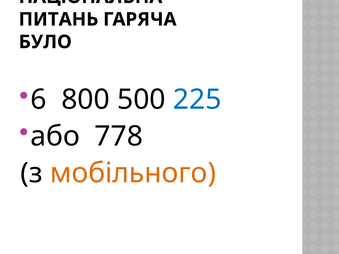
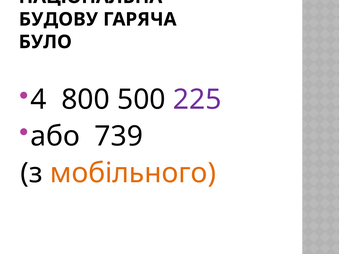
ПИТАНЬ: ПИТАНЬ -> БУДОВУ (58, 19)
6: 6 -> 4 (39, 100)
225 colour: blue -> purple (197, 100)
778: 778 -> 739 (119, 136)
